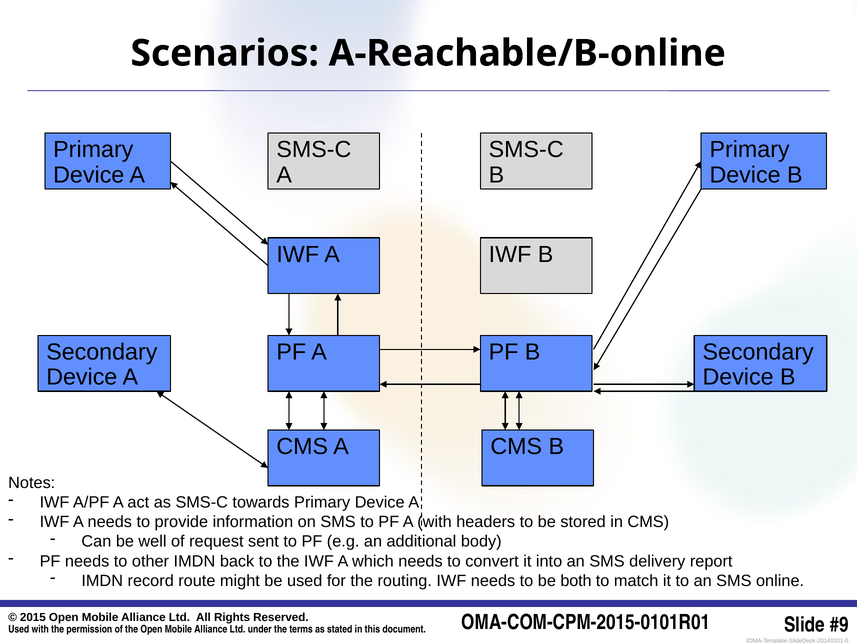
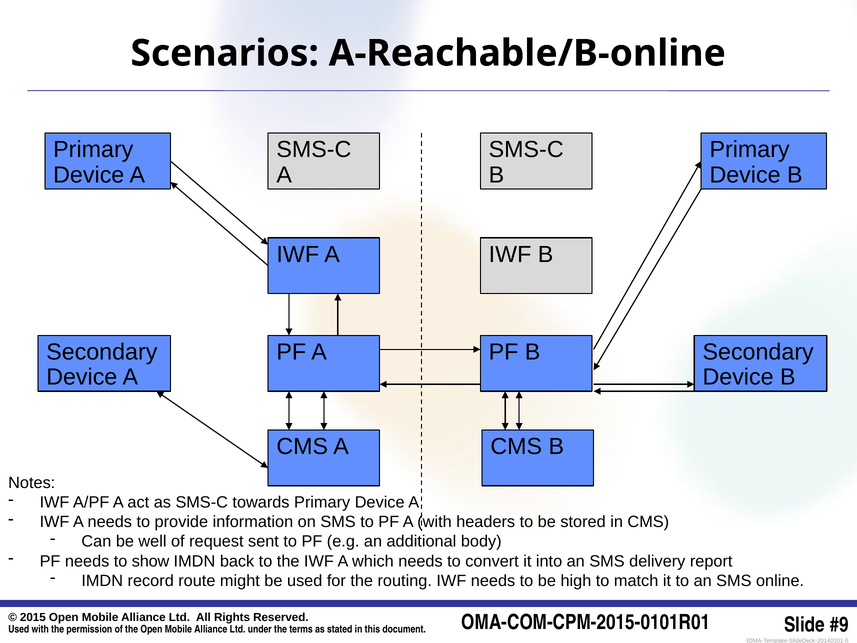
other: other -> show (151, 561)
both: both -> high (576, 581)
